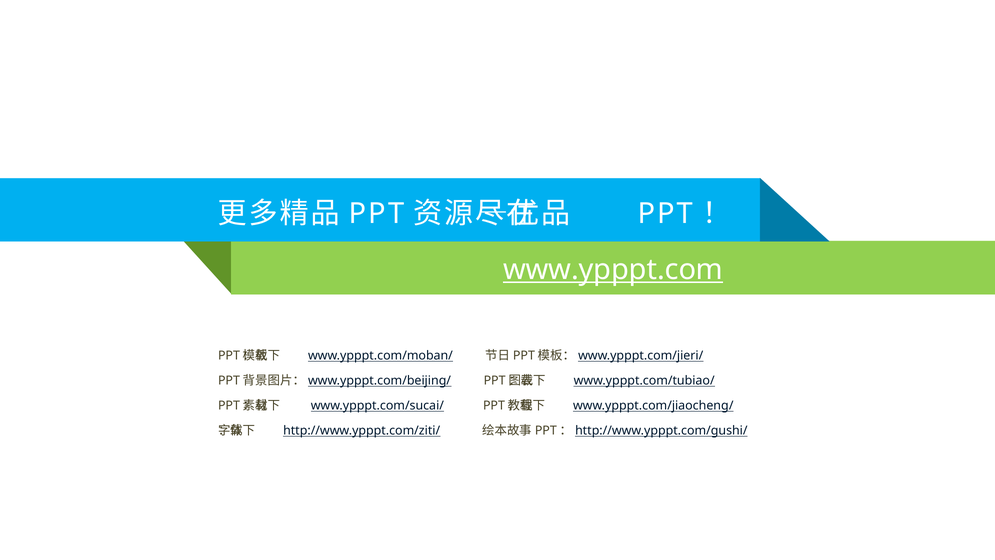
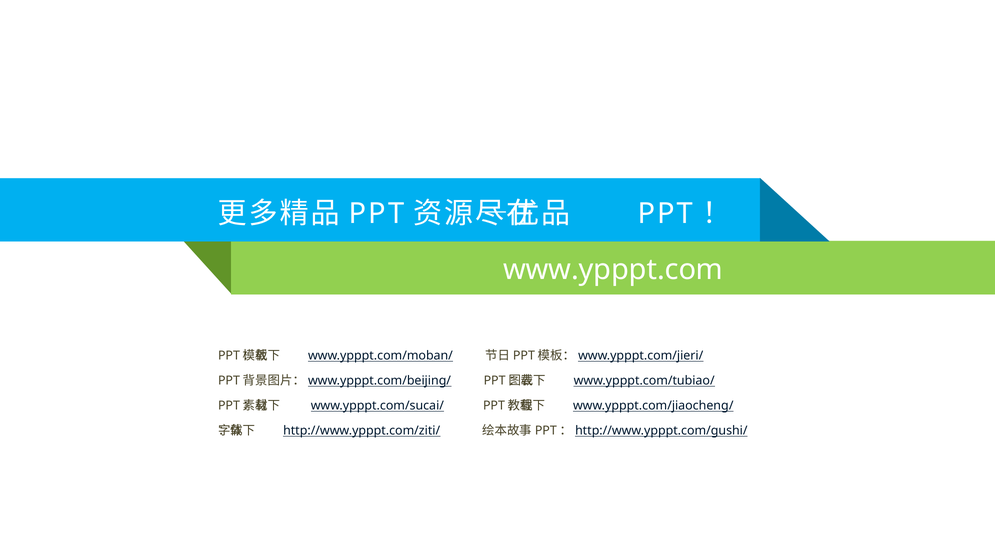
www.ypppt.com underline: present -> none (613, 270)
